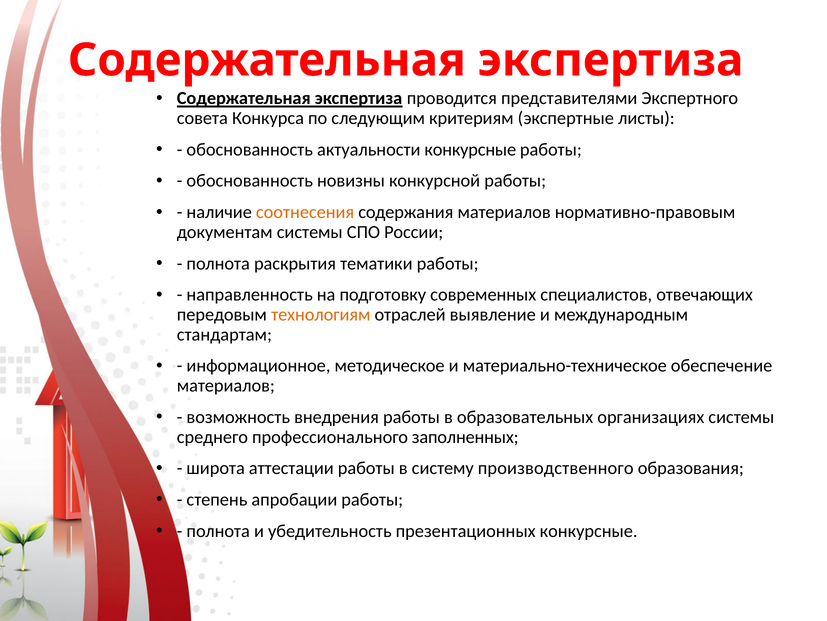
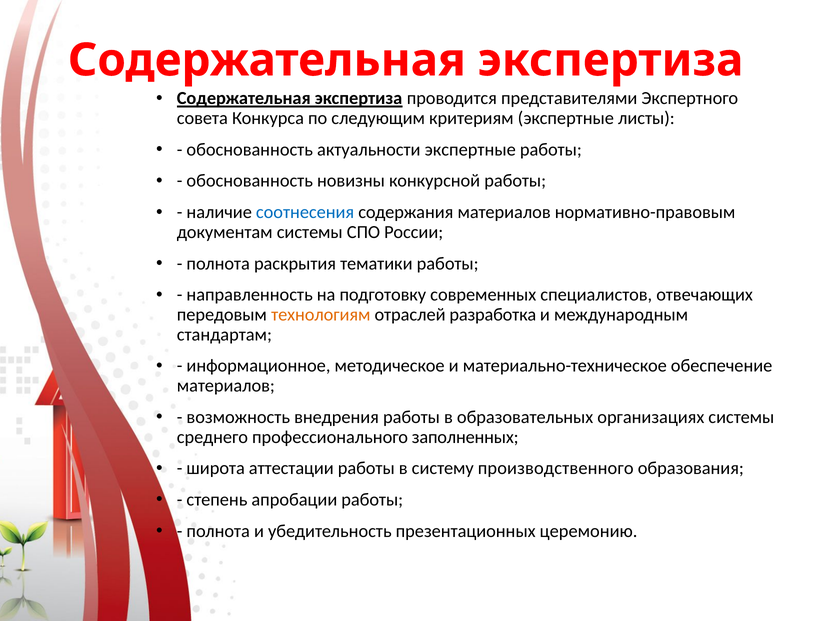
актуальности конкурсные: конкурсные -> экспертные (470, 149)
соотнесения colour: orange -> blue (305, 212)
выявление: выявление -> разработка (493, 314)
презентационных конкурсные: конкурсные -> церемонию (589, 530)
